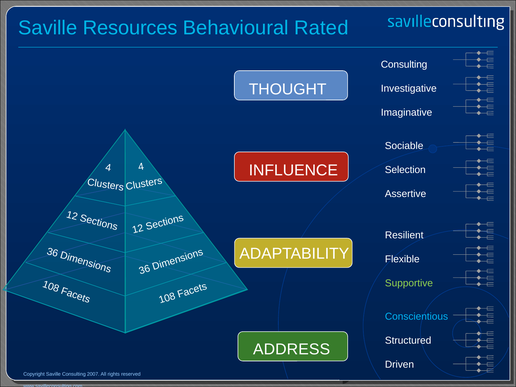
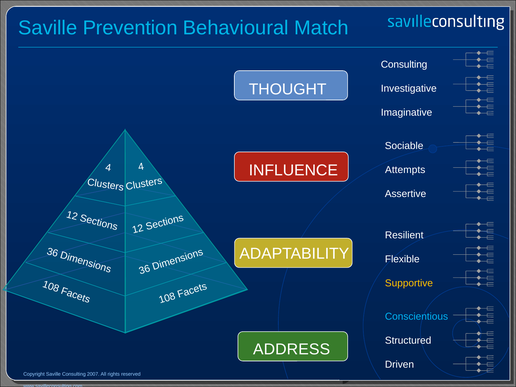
Resources: Resources -> Prevention (130, 28)
Rated: Rated -> Match (321, 28)
Selection: Selection -> Attempts (405, 170)
Supportive colour: light green -> yellow (409, 283)
